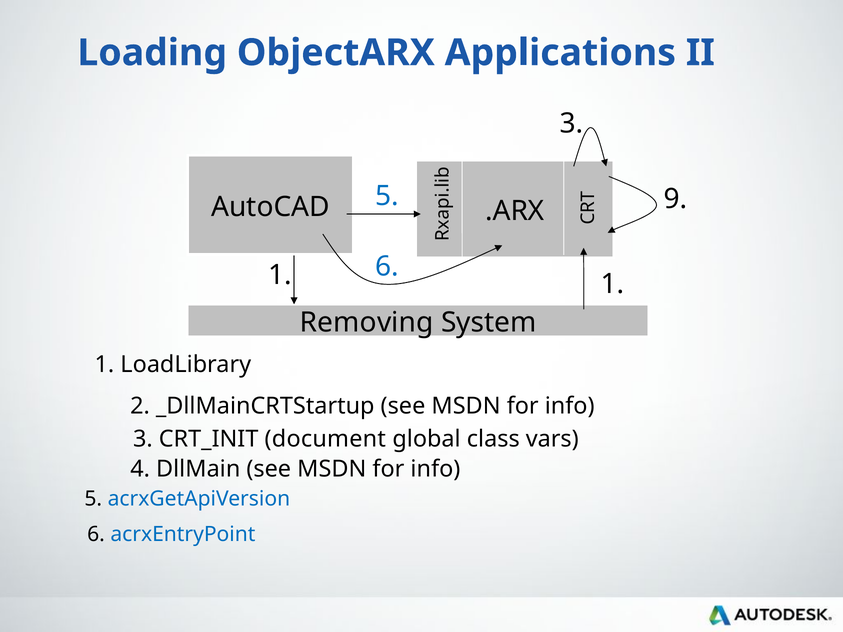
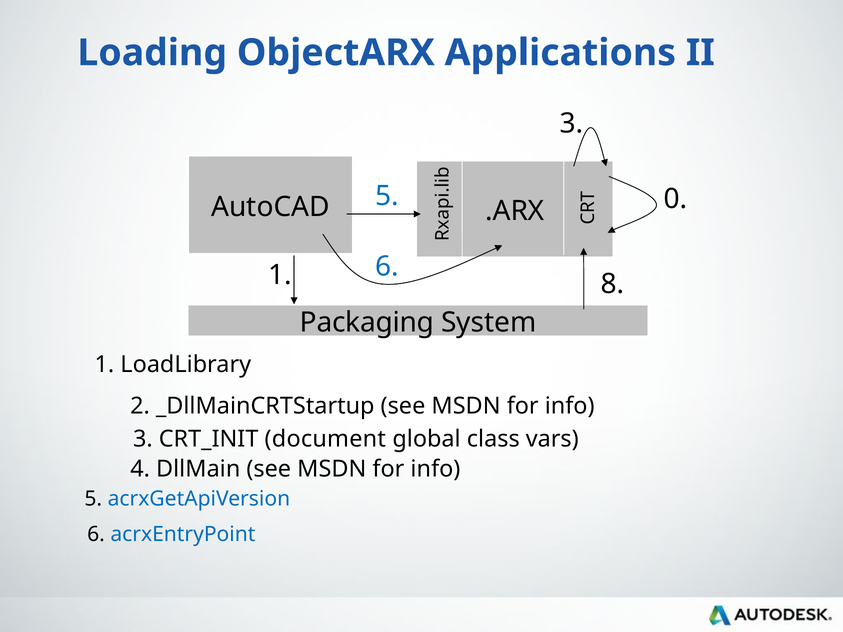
9: 9 -> 0 (675, 199)
1 1: 1 -> 8 (613, 284)
Removing: Removing -> Packaging (367, 323)
